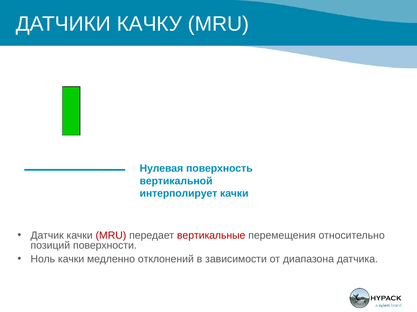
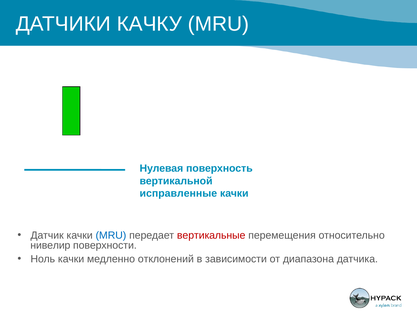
интерполирует: интерполирует -> исправленные (178, 194)
MRU colour: red -> blue (111, 236)
позиций: позиций -> нивелир (50, 246)
